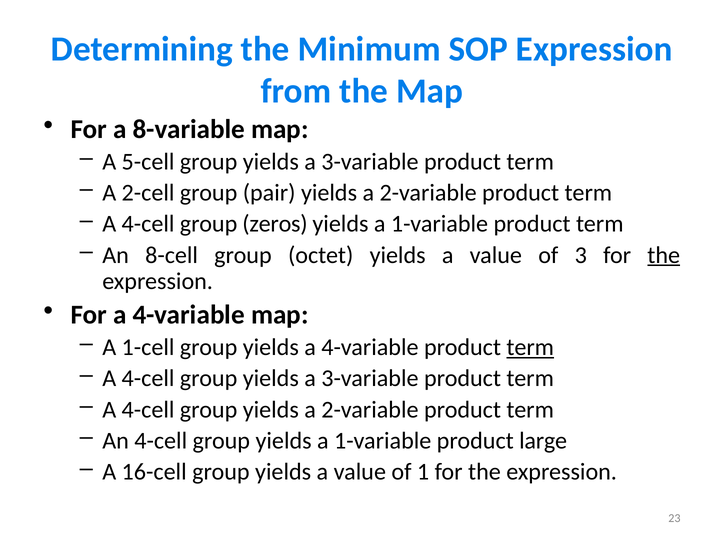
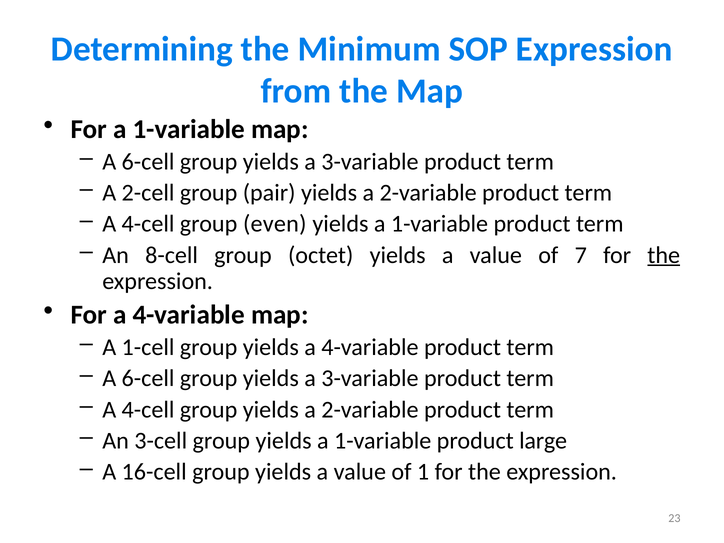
For a 8-variable: 8-variable -> 1-variable (189, 129)
5-cell: 5-cell -> 6-cell (148, 162)
zeros: zeros -> even (275, 224)
3: 3 -> 7 (581, 255)
term underline: present -> none (530, 347)
4-cell: 4-cell -> 6-cell (148, 379)
An 4-cell: 4-cell -> 3-cell (161, 441)
